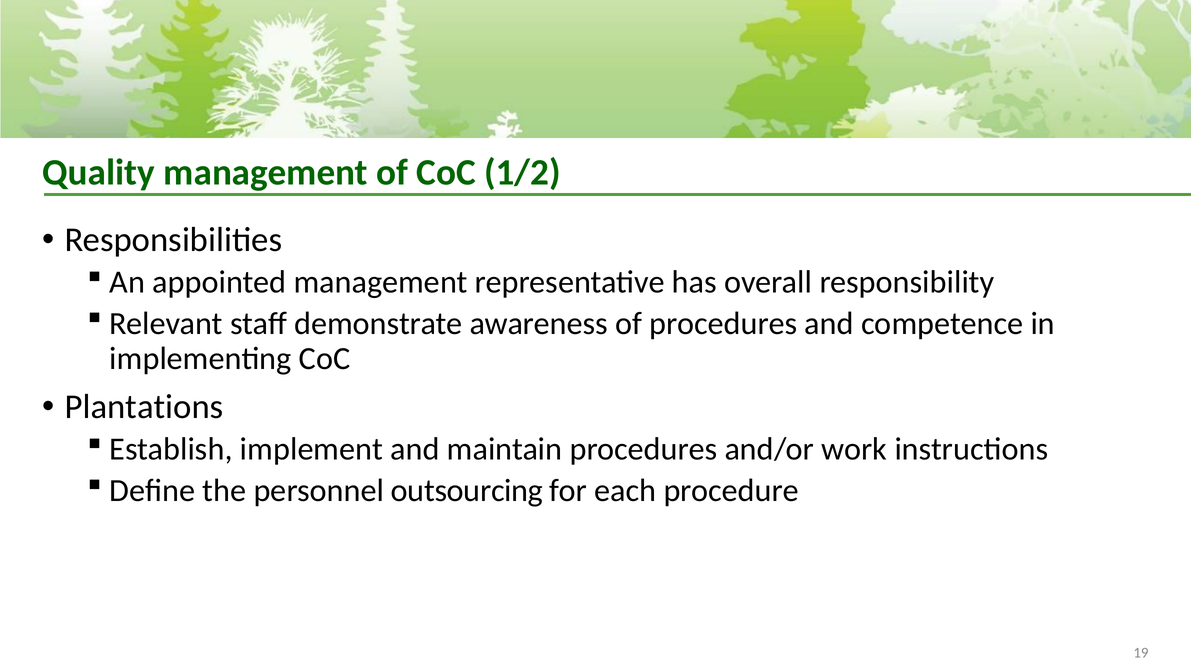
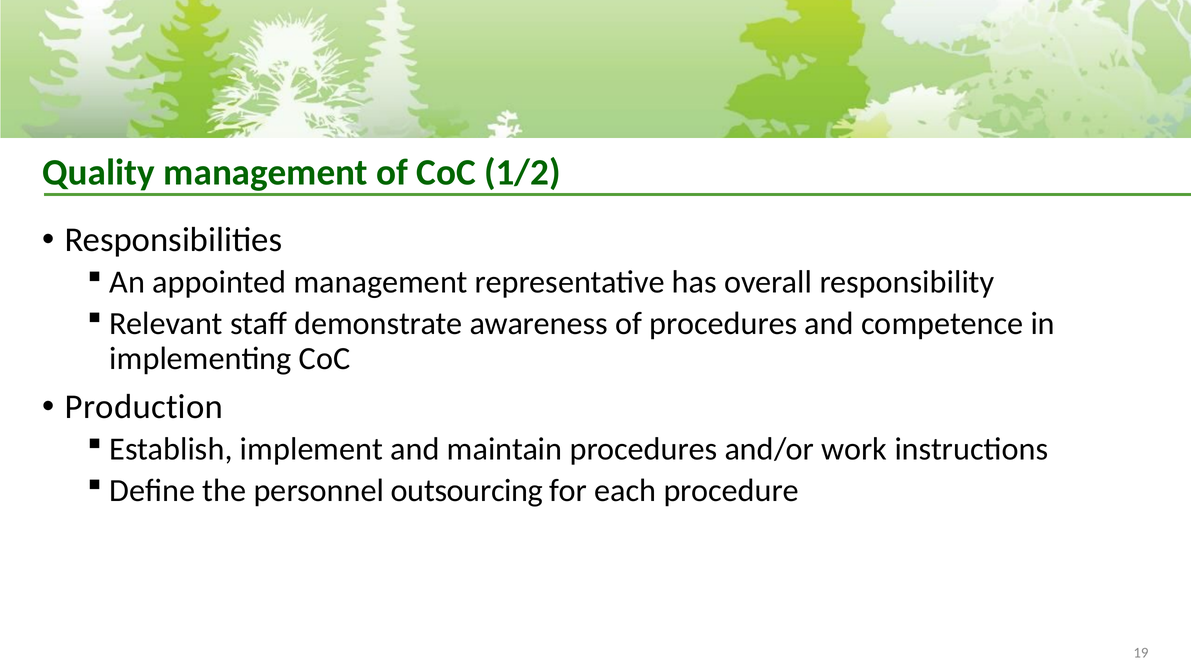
Plantations: Plantations -> Production (144, 407)
